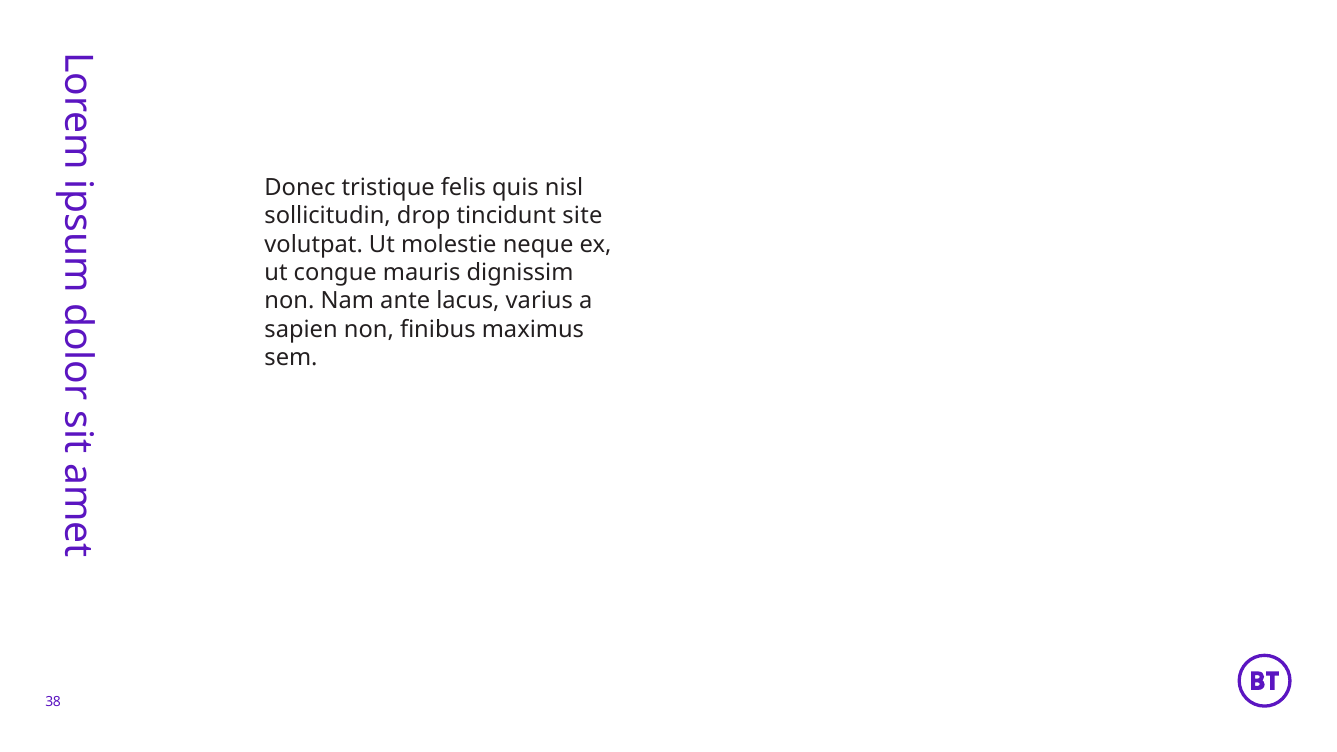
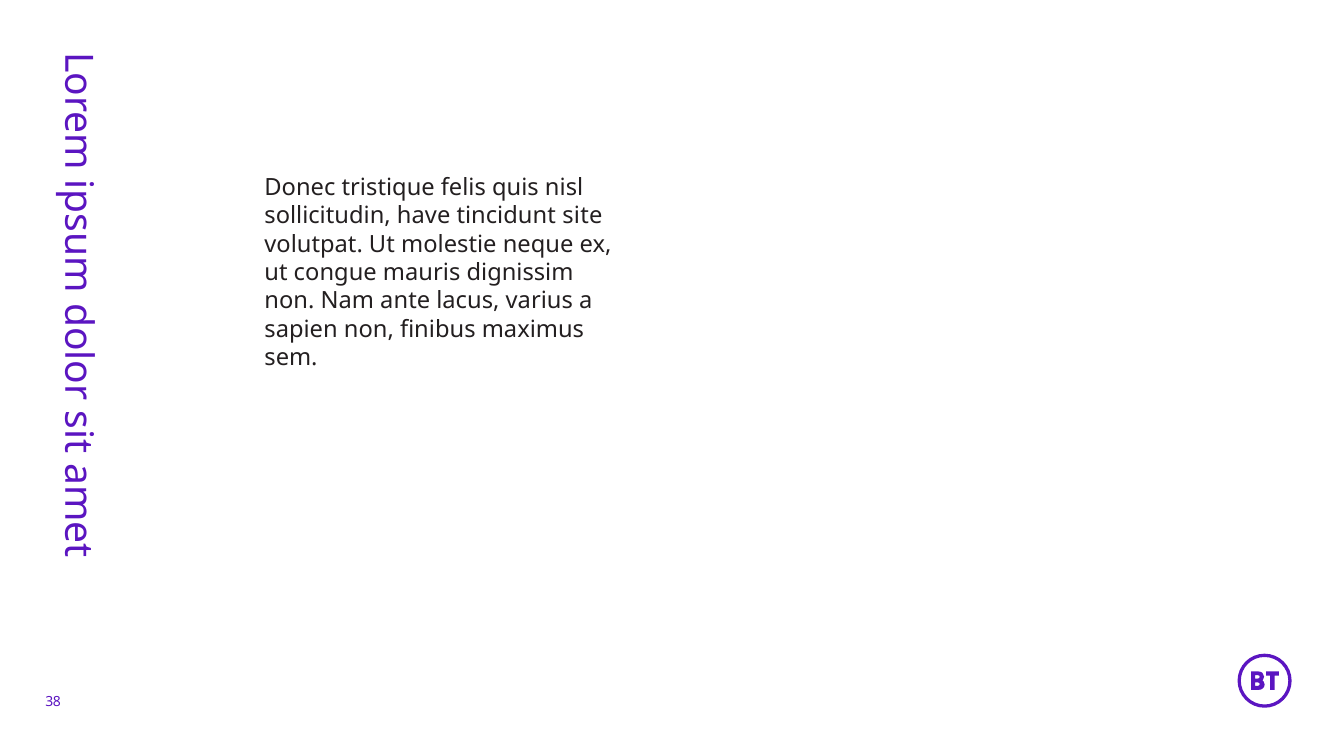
drop: drop -> have (424, 216)
